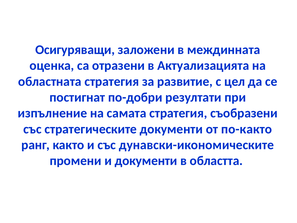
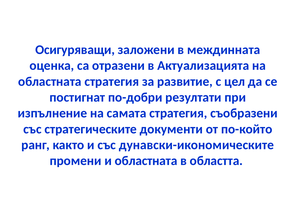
по-както: по-както -> по-който (247, 129)
и документи: документи -> областната (146, 161)
